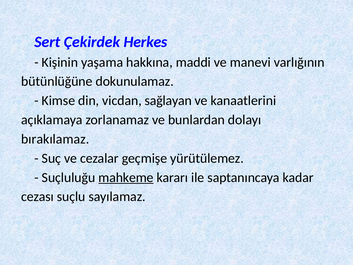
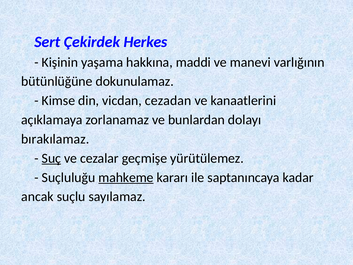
sağlayan: sağlayan -> cezadan (168, 101)
Suç underline: none -> present (51, 158)
cezası: cezası -> ancak (37, 197)
